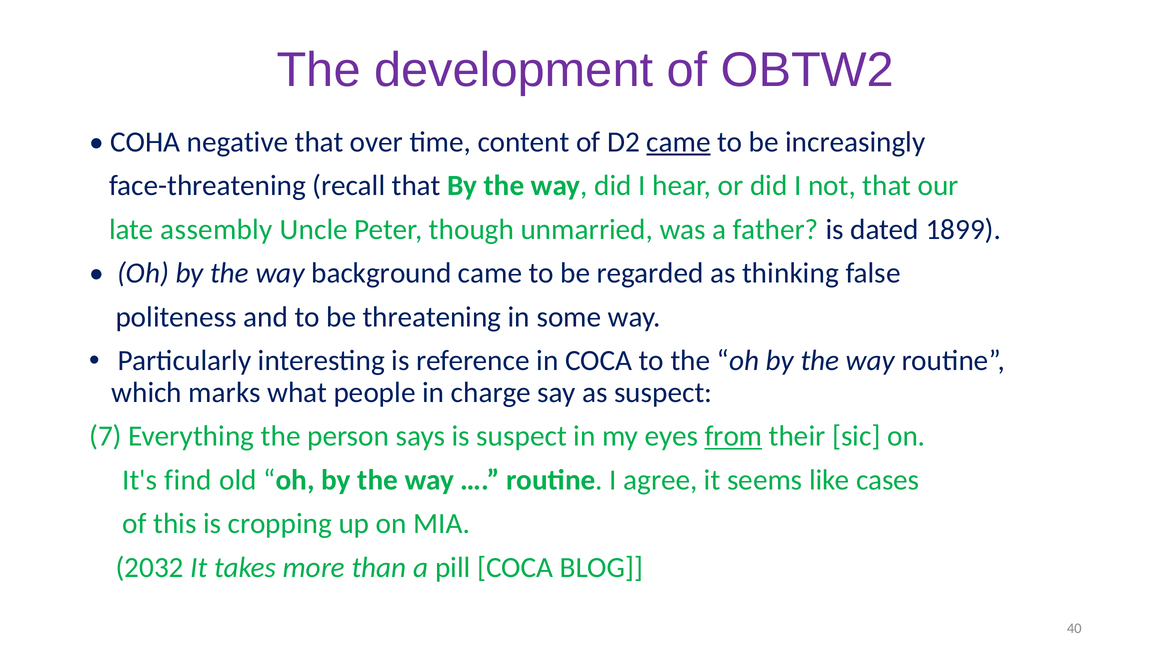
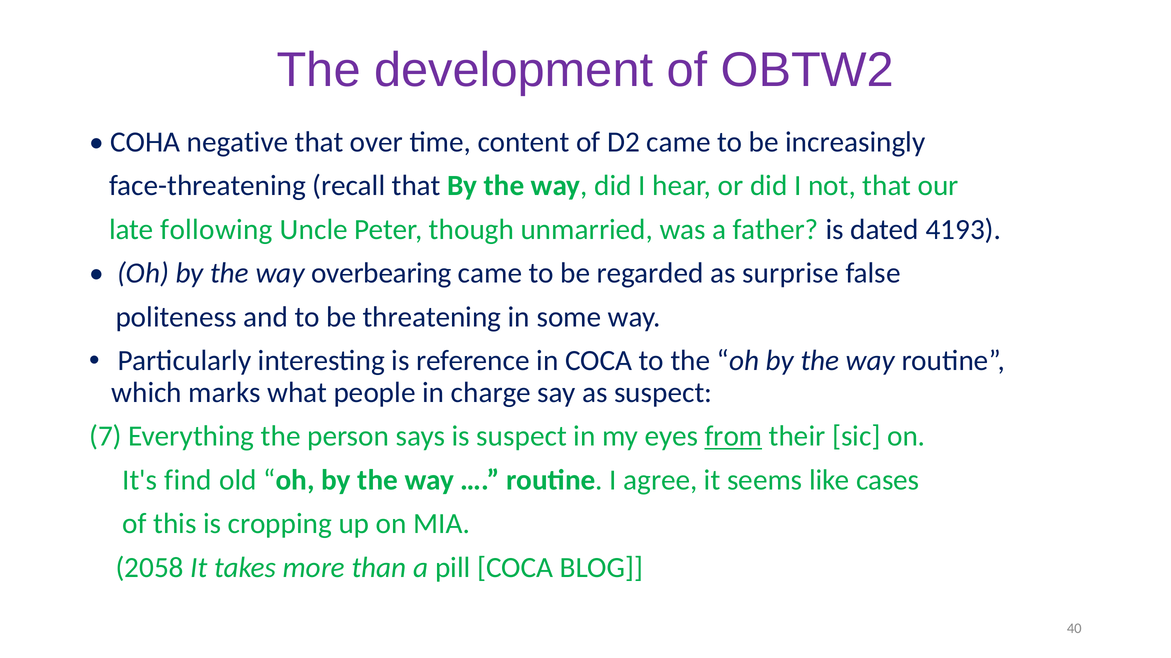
came underline: present -> none (679, 142)
assembly: assembly -> following (217, 230)
1899: 1899 -> 4193 (963, 230)
background: background -> overbearing (381, 274)
thinking: thinking -> surprise (790, 274)
2032: 2032 -> 2058 (150, 568)
